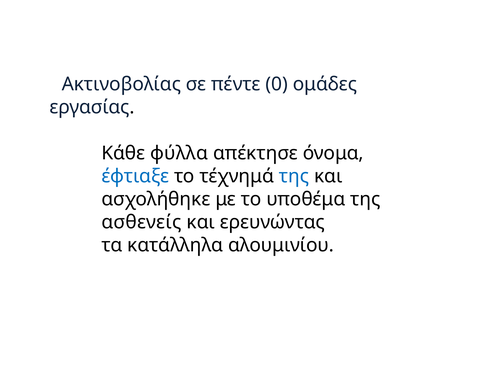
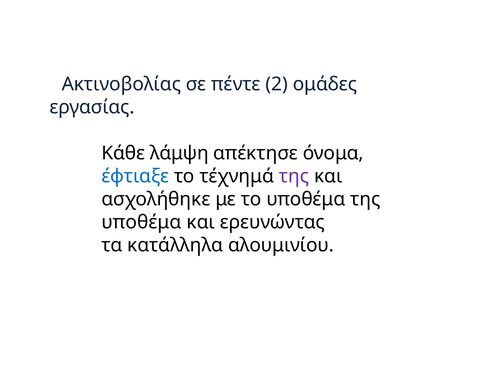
0: 0 -> 2 (277, 84)
φύλλα: φύλλα -> λάμψη (179, 153)
της colour: blue -> purple (294, 176)
ασθενείς: ασθενείς -> υποθέμα (141, 222)
